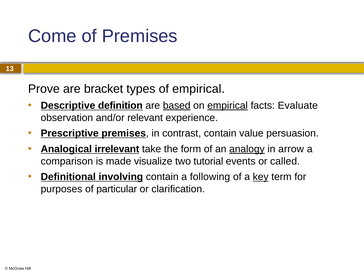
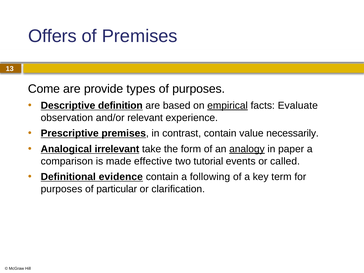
Come: Come -> Offers (52, 36)
Prove: Prove -> Come (44, 89)
bracket: bracket -> provide (104, 89)
of empirical: empirical -> purposes (199, 89)
based underline: present -> none (177, 106)
persuasion: persuasion -> necessarily (293, 133)
arrow: arrow -> paper (291, 149)
visualize: visualize -> effective (153, 161)
involving: involving -> evidence (121, 177)
key underline: present -> none (261, 177)
